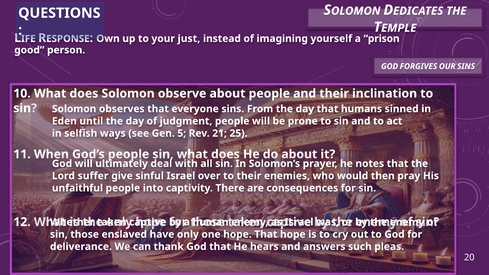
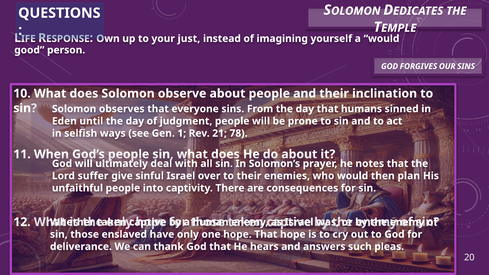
a prison: prison -> would (381, 39)
5: 5 -> 1 (182, 133)
25: 25 -> 78 (239, 133)
pray: pray -> plan (409, 176)
